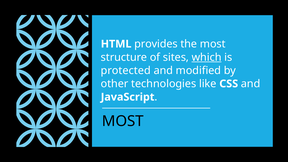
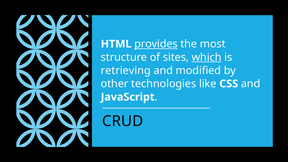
provides underline: none -> present (156, 44)
protected: protected -> retrieving (126, 70)
MOST: MOST -> CRUD (123, 121)
